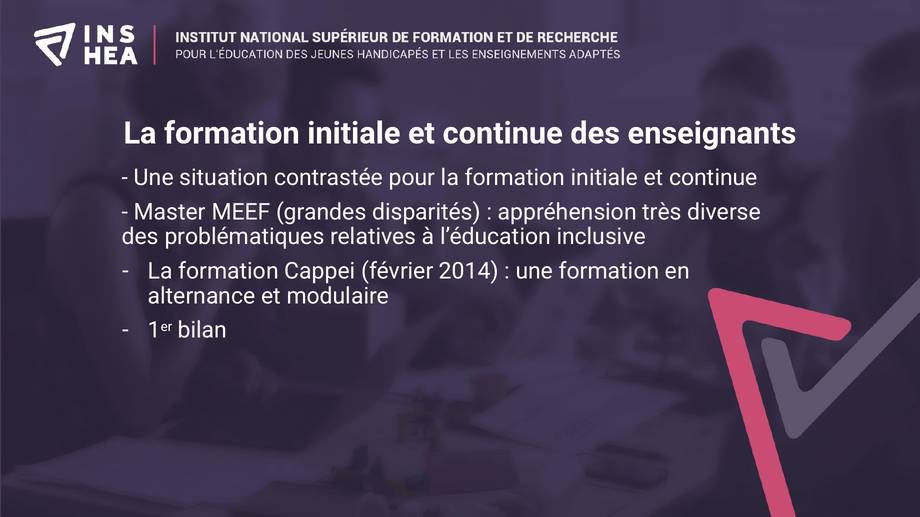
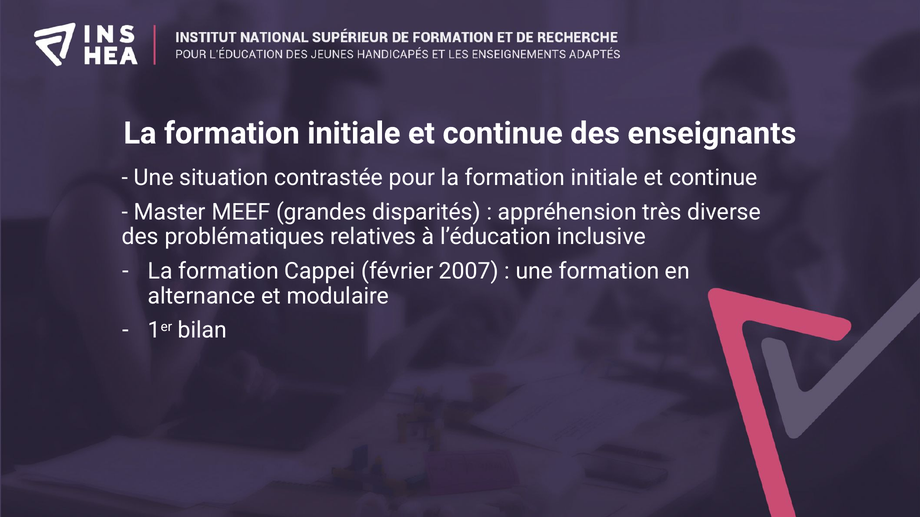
2014: 2014 -> 2007 (469, 271)
